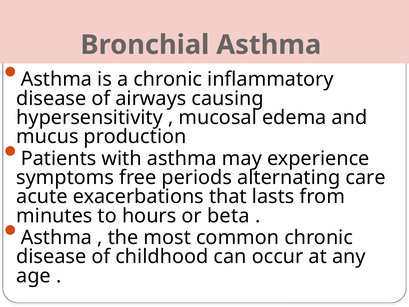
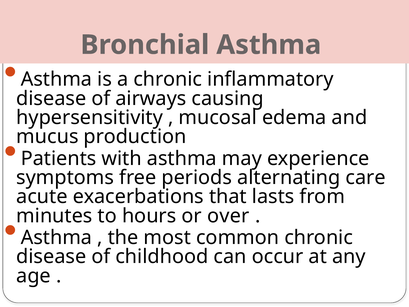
beta: beta -> over (228, 216)
